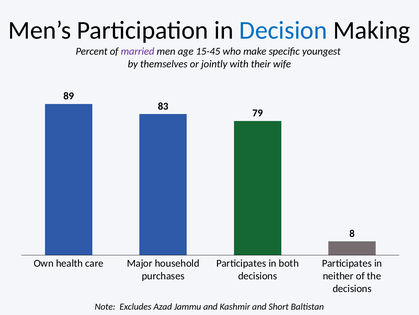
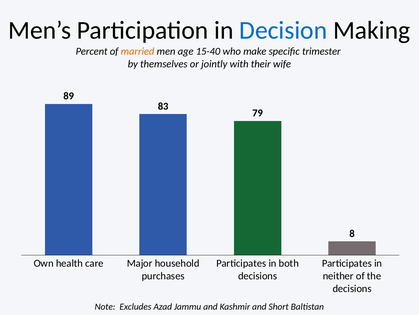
married colour: purple -> orange (138, 51)
15-45: 15-45 -> 15-40 (208, 51)
youngest: youngest -> trimester (321, 51)
